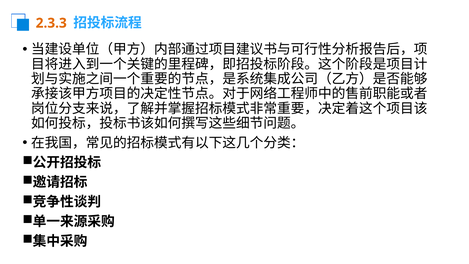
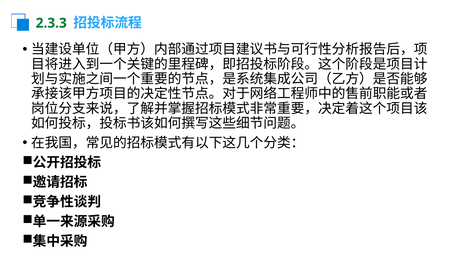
2.3.3 colour: orange -> green (51, 23)
